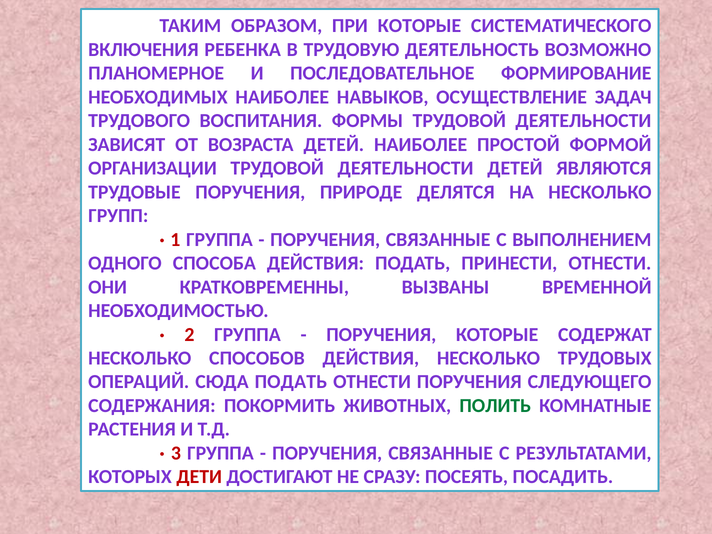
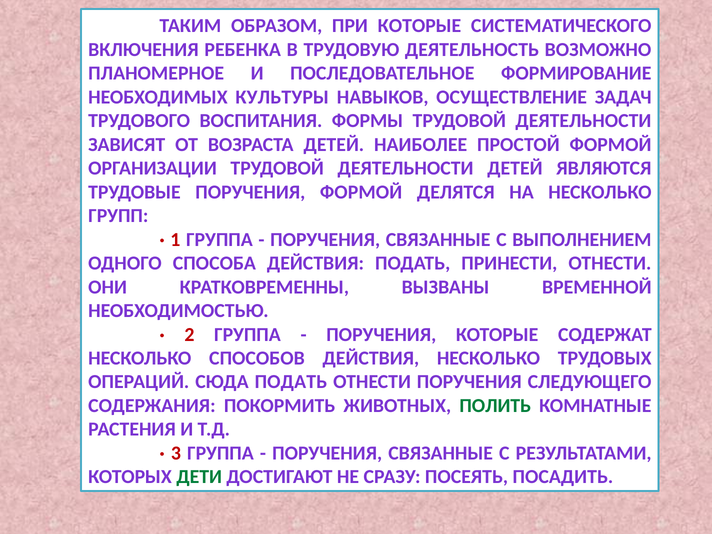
НЕОБХОДИМЫХ НАИБОЛЕЕ: НАИБОЛЕЕ -> КУЛЬТУРЫ (282, 97)
ПОРУЧЕНИЯ ПРИРОДЕ: ПРИРОДЕ -> ФОРМОЙ (361, 192)
ДЕТИ colour: red -> green (199, 477)
